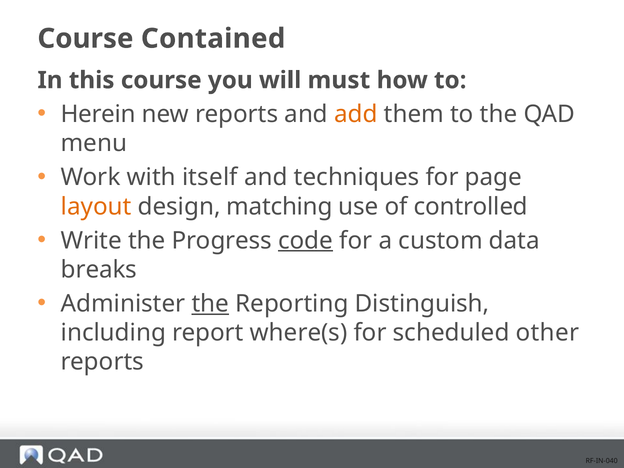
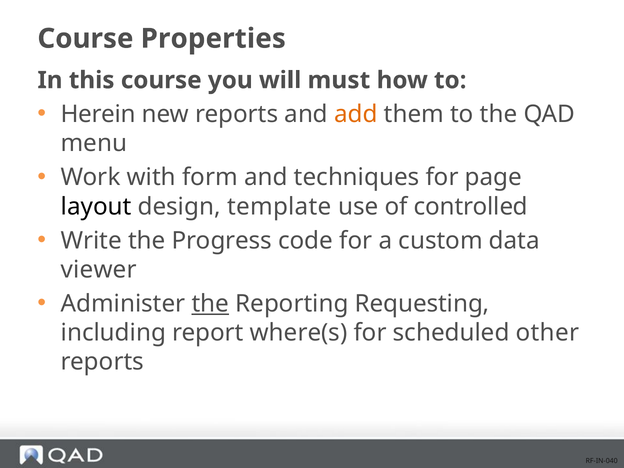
Contained: Contained -> Properties (213, 39)
itself: itself -> form (210, 177)
layout colour: orange -> black (96, 207)
matching: matching -> template (279, 207)
code underline: present -> none (306, 241)
breaks: breaks -> viewer (99, 270)
Distinguish: Distinguish -> Requesting (422, 304)
